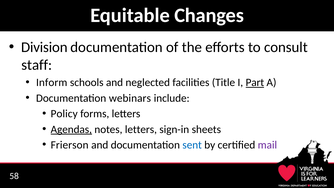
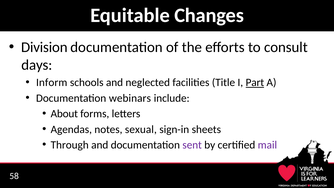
staff: staff -> days (37, 65)
Policy: Policy -> About (64, 114)
Agendas underline: present -> none (71, 129)
notes letters: letters -> sexual (141, 129)
Frierson: Frierson -> Through (70, 145)
sent colour: blue -> purple (192, 145)
